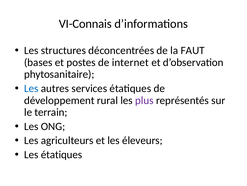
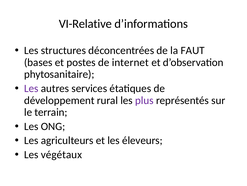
VI-Connais: VI-Connais -> VI-Relative (85, 24)
Les colour: blue -> purple (31, 88)
Les étatiques: étatiques -> végétaux (61, 154)
